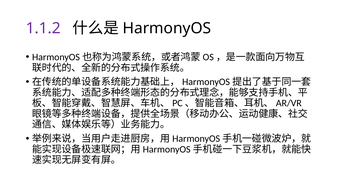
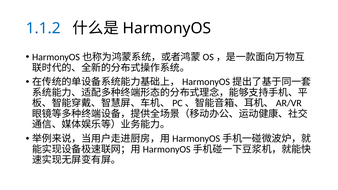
1.1.2 colour: purple -> blue (43, 28)
